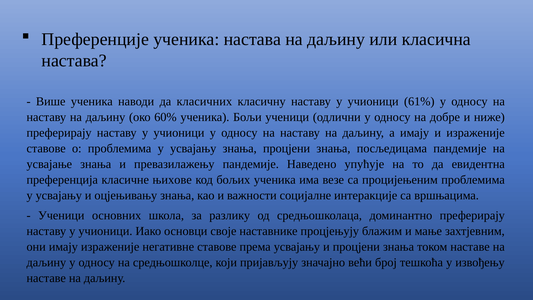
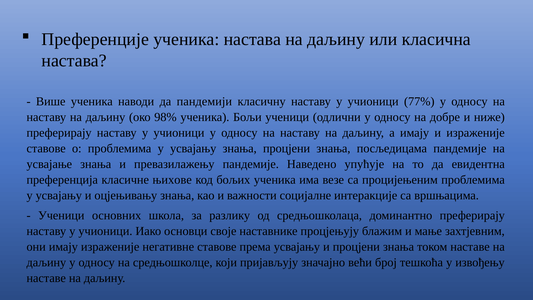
класичних: класичних -> пандемији (204, 101)
61%: 61% -> 77% (419, 101)
60%: 60% -> 98% (165, 117)
